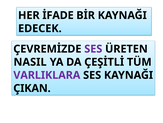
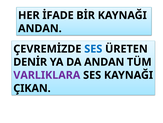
EDECEK: EDECEK -> ANDAN (40, 28)
SES colour: purple -> blue (93, 49)
NASIL: NASIL -> DENİR (30, 62)
DA ÇEŞİTLİ: ÇEŞİTLİ -> ANDAN (104, 62)
